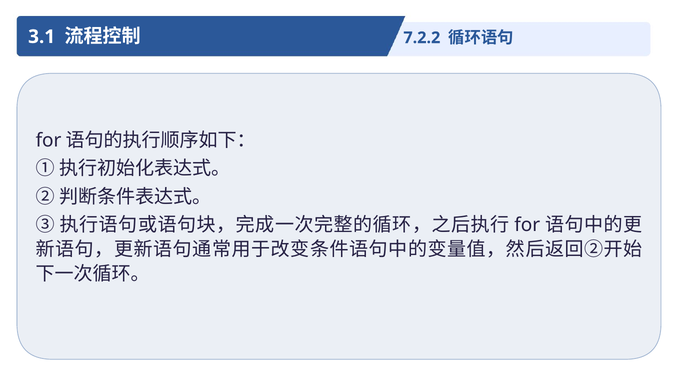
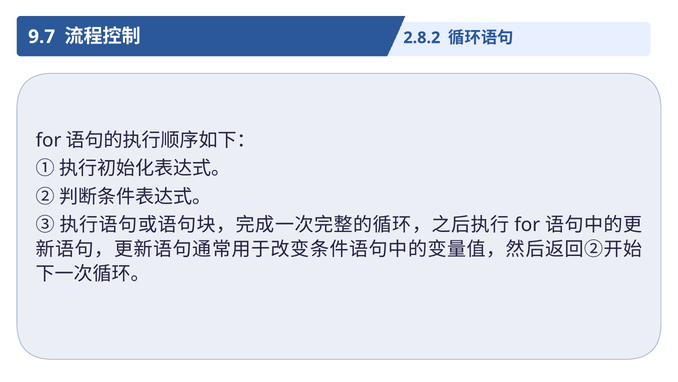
3.1: 3.1 -> 9.7 (42, 37)
7.2.2: 7.2.2 -> 2.8.2 (422, 38)
